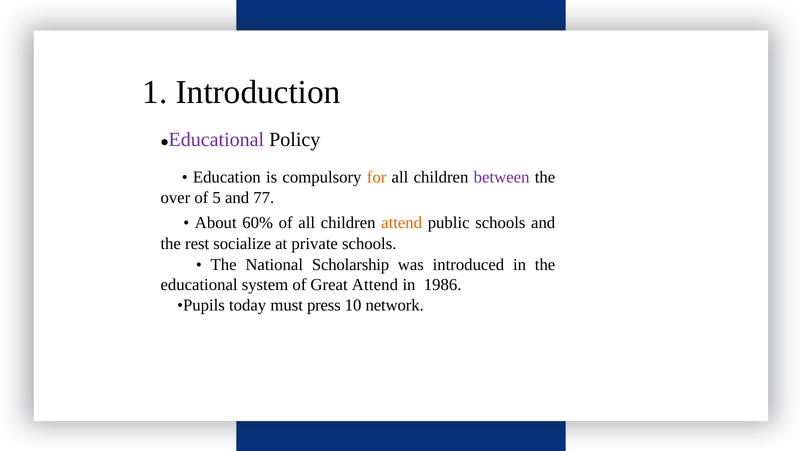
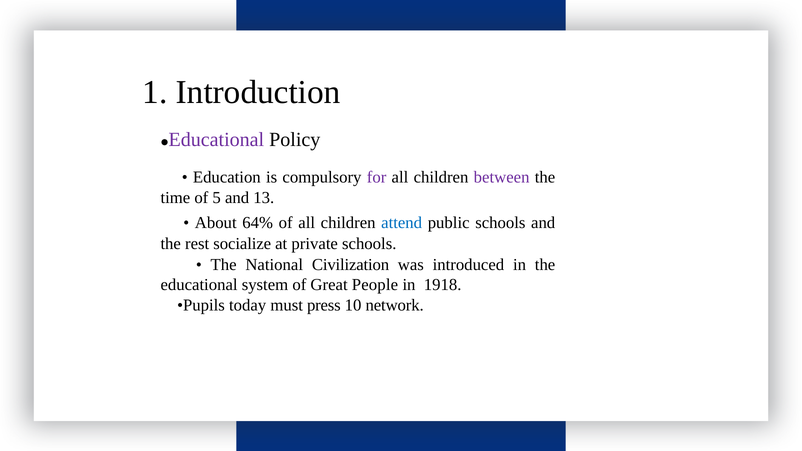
for colour: orange -> purple (377, 177)
over: over -> time (175, 198)
77: 77 -> 13 (264, 198)
60%: 60% -> 64% (258, 223)
attend colour: orange -> blue (402, 223)
Scholarship: Scholarship -> Civilization (351, 265)
Great Attend: Attend -> People (375, 285)
1986: 1986 -> 1918 (443, 285)
